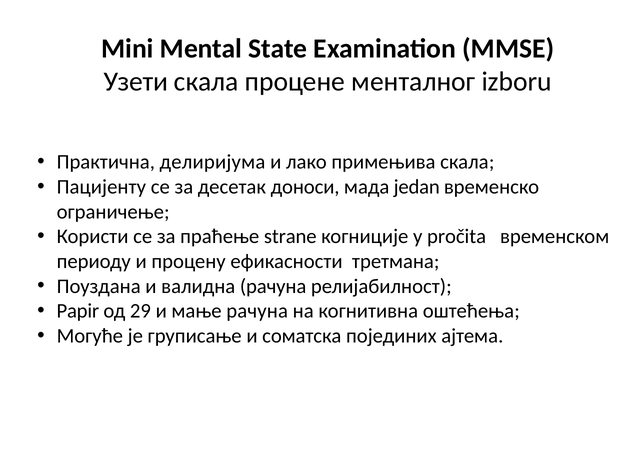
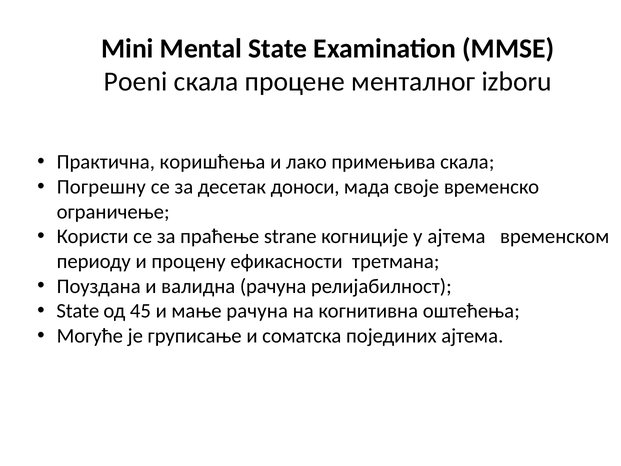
Узети: Узети -> Poeni (136, 82)
делиријума: делиријума -> коришћења (212, 162)
Пацијенту: Пацијенту -> Погрешну (101, 187)
jedan: jedan -> своје (417, 187)
у pročita: pročita -> ајтема (456, 236)
Papir: Papir -> State (78, 311)
29: 29 -> 45 (140, 311)
